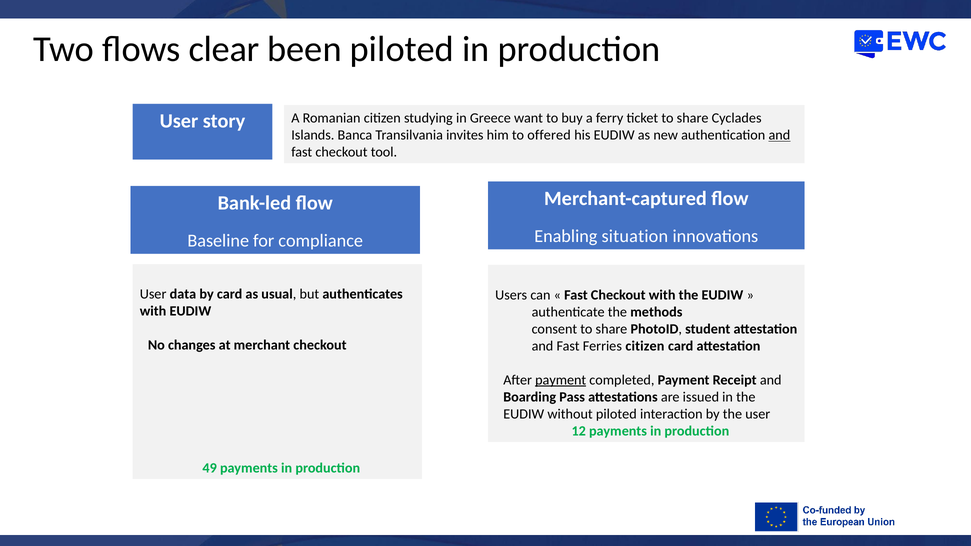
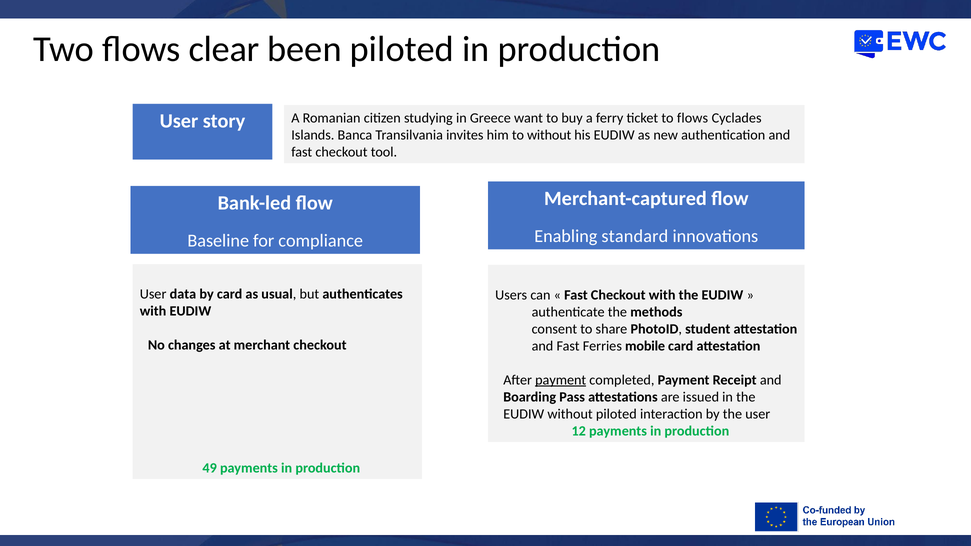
ticket to share: share -> flows (693, 118)
to offered: offered -> without (549, 135)
and underline: present -> none (779, 135)
situation: situation -> standard (635, 236)
Ferries citizen: citizen -> mobile (645, 346)
